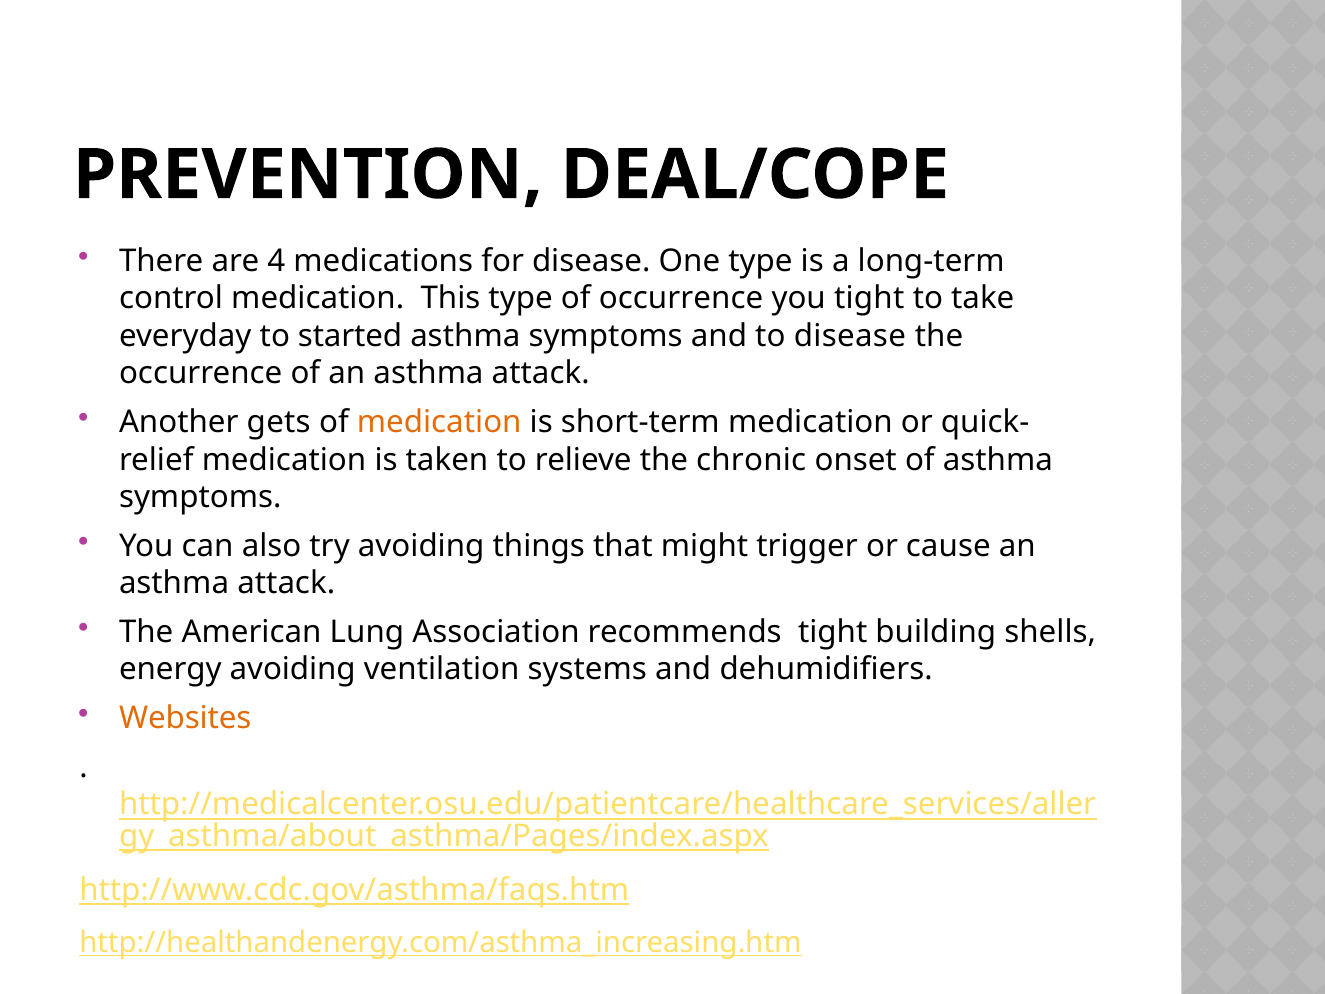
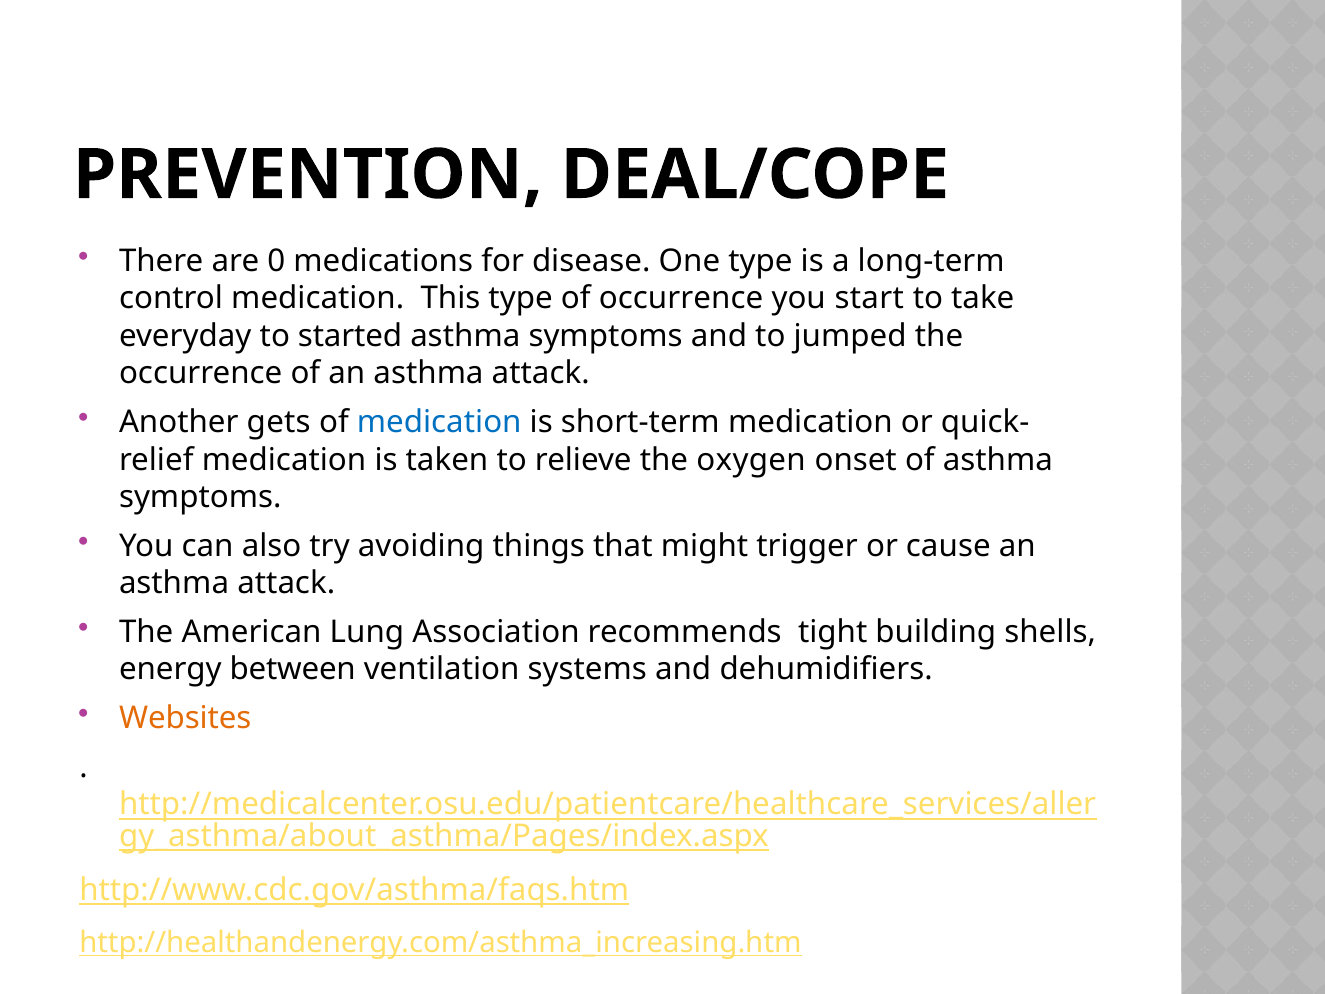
4: 4 -> 0 (276, 261)
you tight: tight -> start (869, 298)
to disease: disease -> jumped (850, 336)
medication colour: orange -> blue (439, 422)
chronic: chronic -> oxygen (751, 460)
energy avoiding: avoiding -> between (293, 669)
